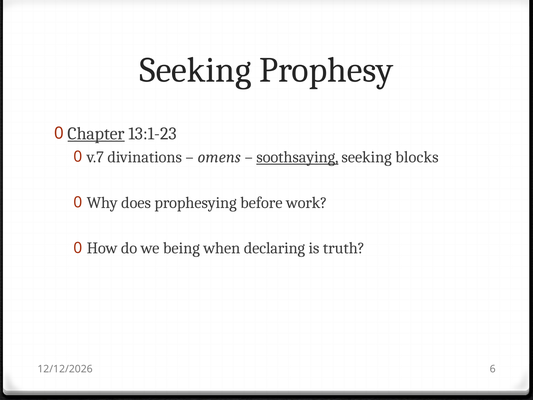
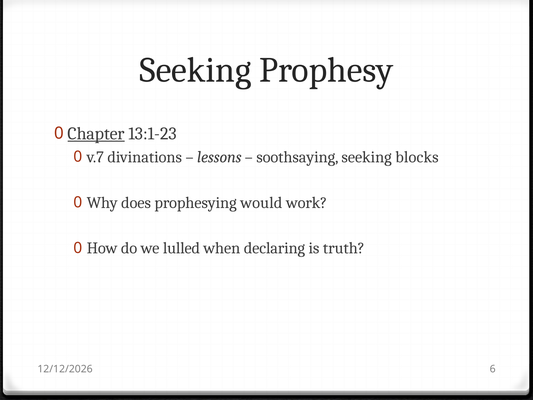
omens: omens -> lessons (219, 157)
soothsaying underline: present -> none (297, 157)
before: before -> would (261, 203)
being: being -> lulled (182, 248)
